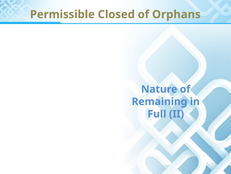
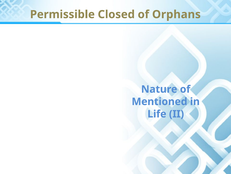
Remaining: Remaining -> Mentioned (159, 101)
Full: Full -> Life (157, 114)
